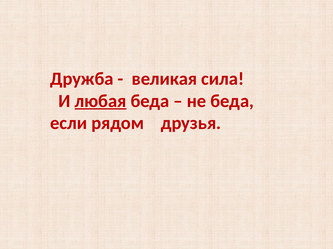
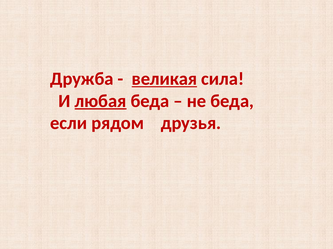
великая underline: none -> present (164, 79)
